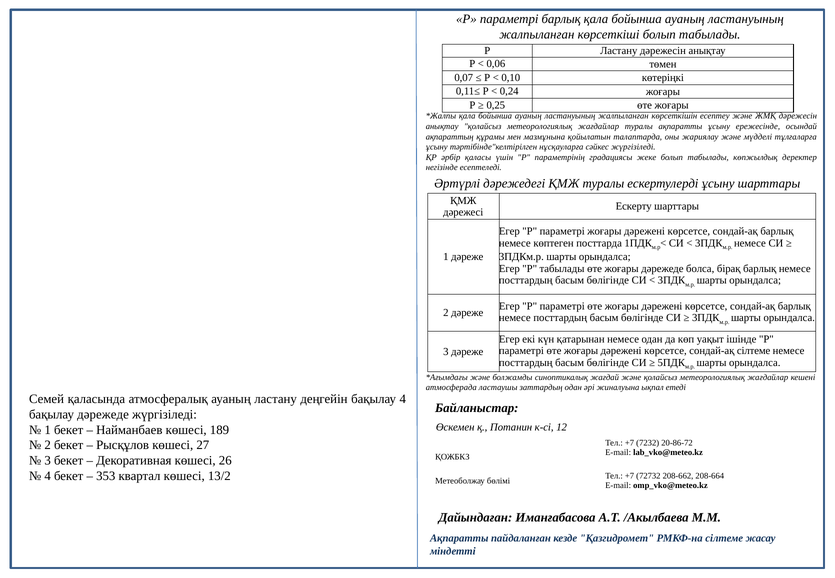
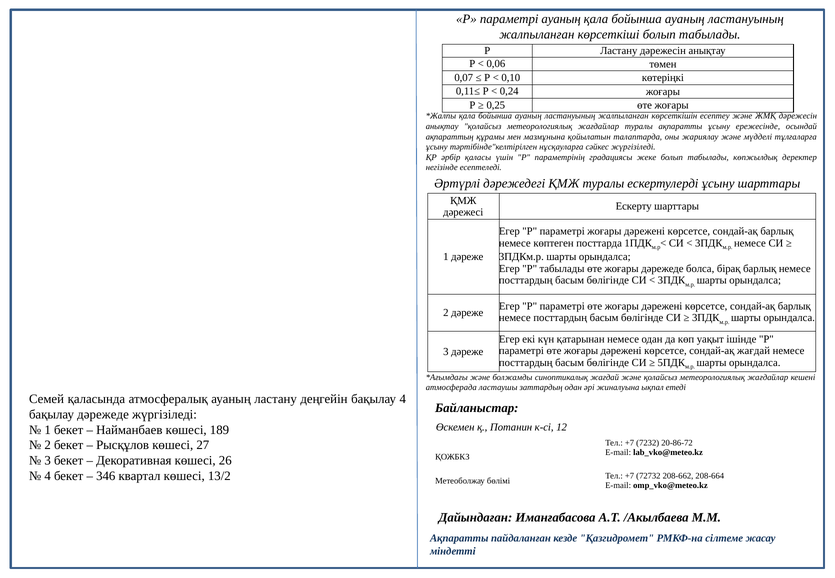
параметрі барлық: барлық -> ауаның (561, 19)
сондай-ақ сілтеме: сілтеме -> жағдай (754, 351)
353: 353 -> 346 (106, 476)
